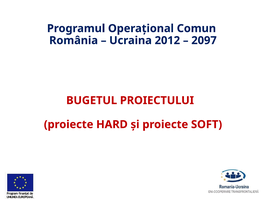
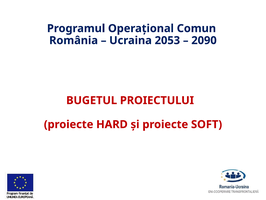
2012: 2012 -> 2053 (167, 40)
2097: 2097 -> 2090 (204, 40)
